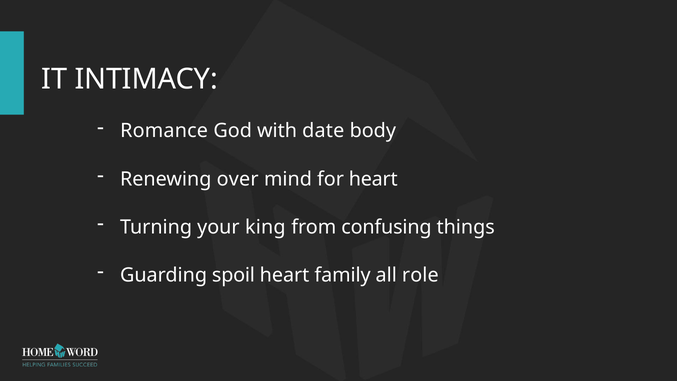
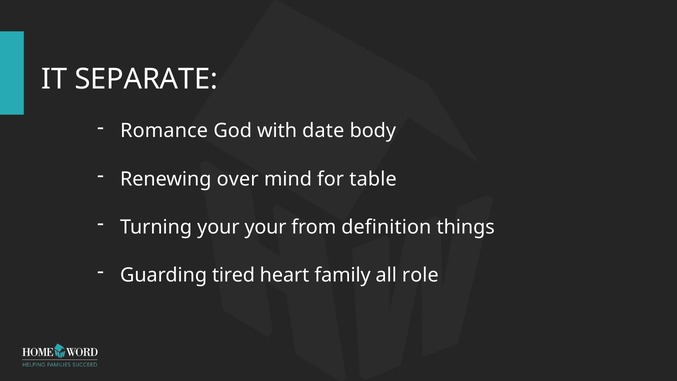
INTIMACY: INTIMACY -> SEPARATE (146, 79)
for heart: heart -> table (373, 179)
your king: king -> your (266, 227)
confusing: confusing -> definition (386, 227)
spoil: spoil -> tired (233, 275)
